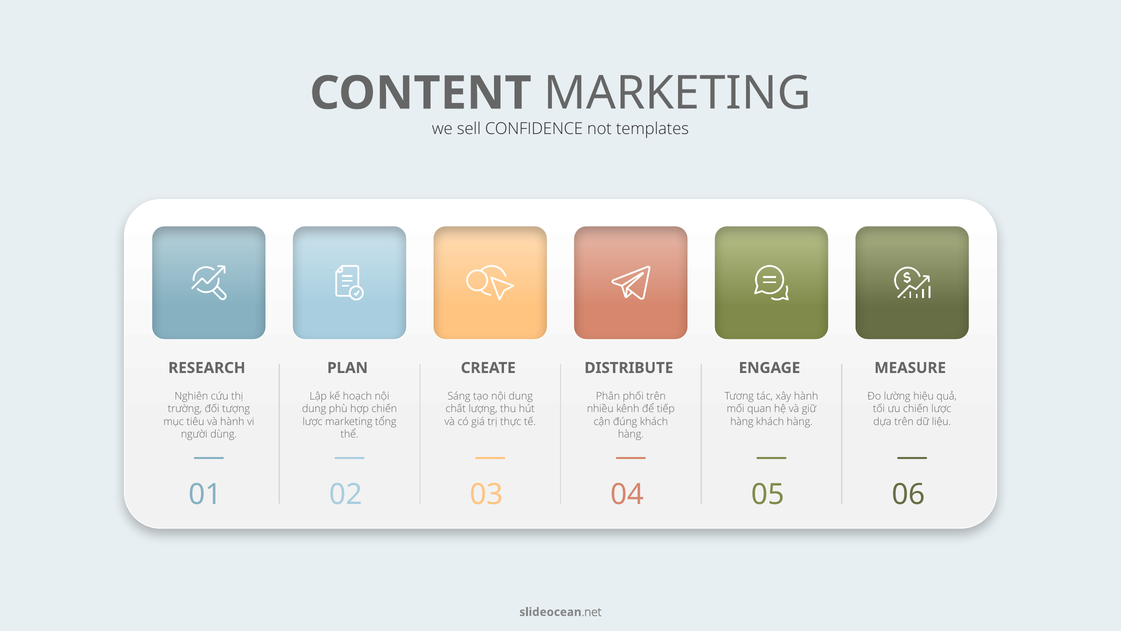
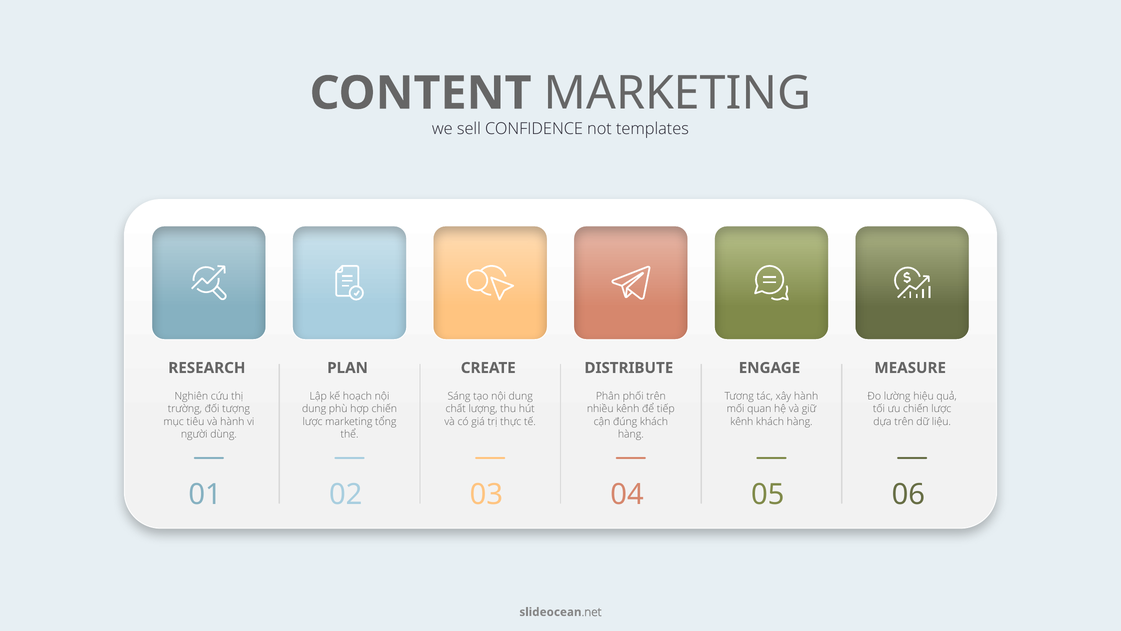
hàng: hàng -> kênh (742, 421)
